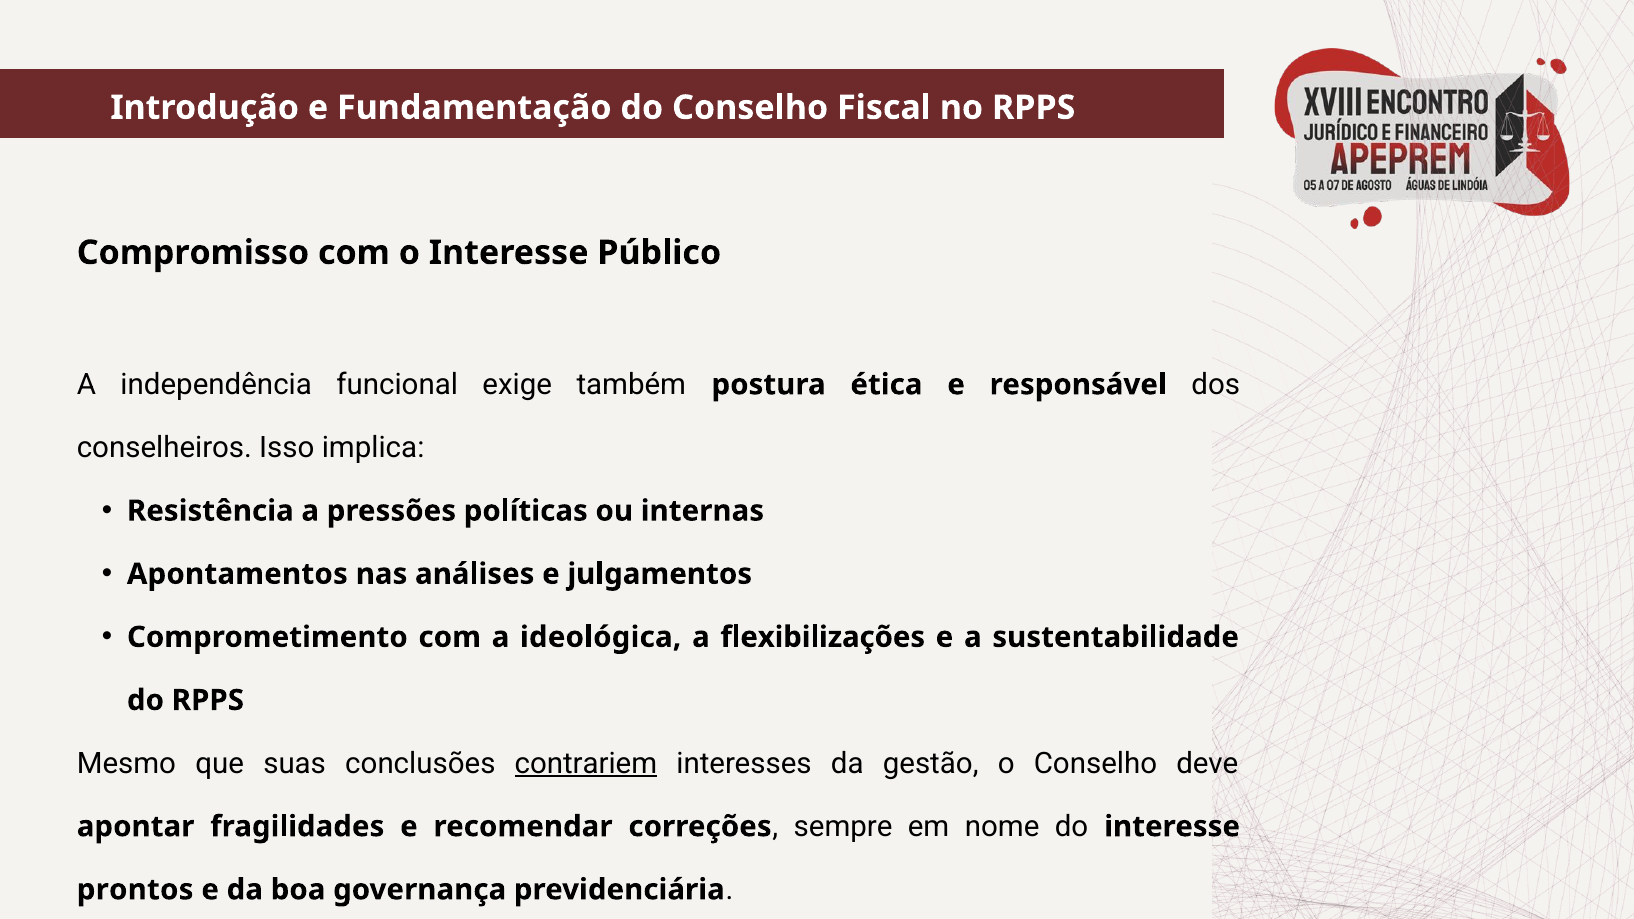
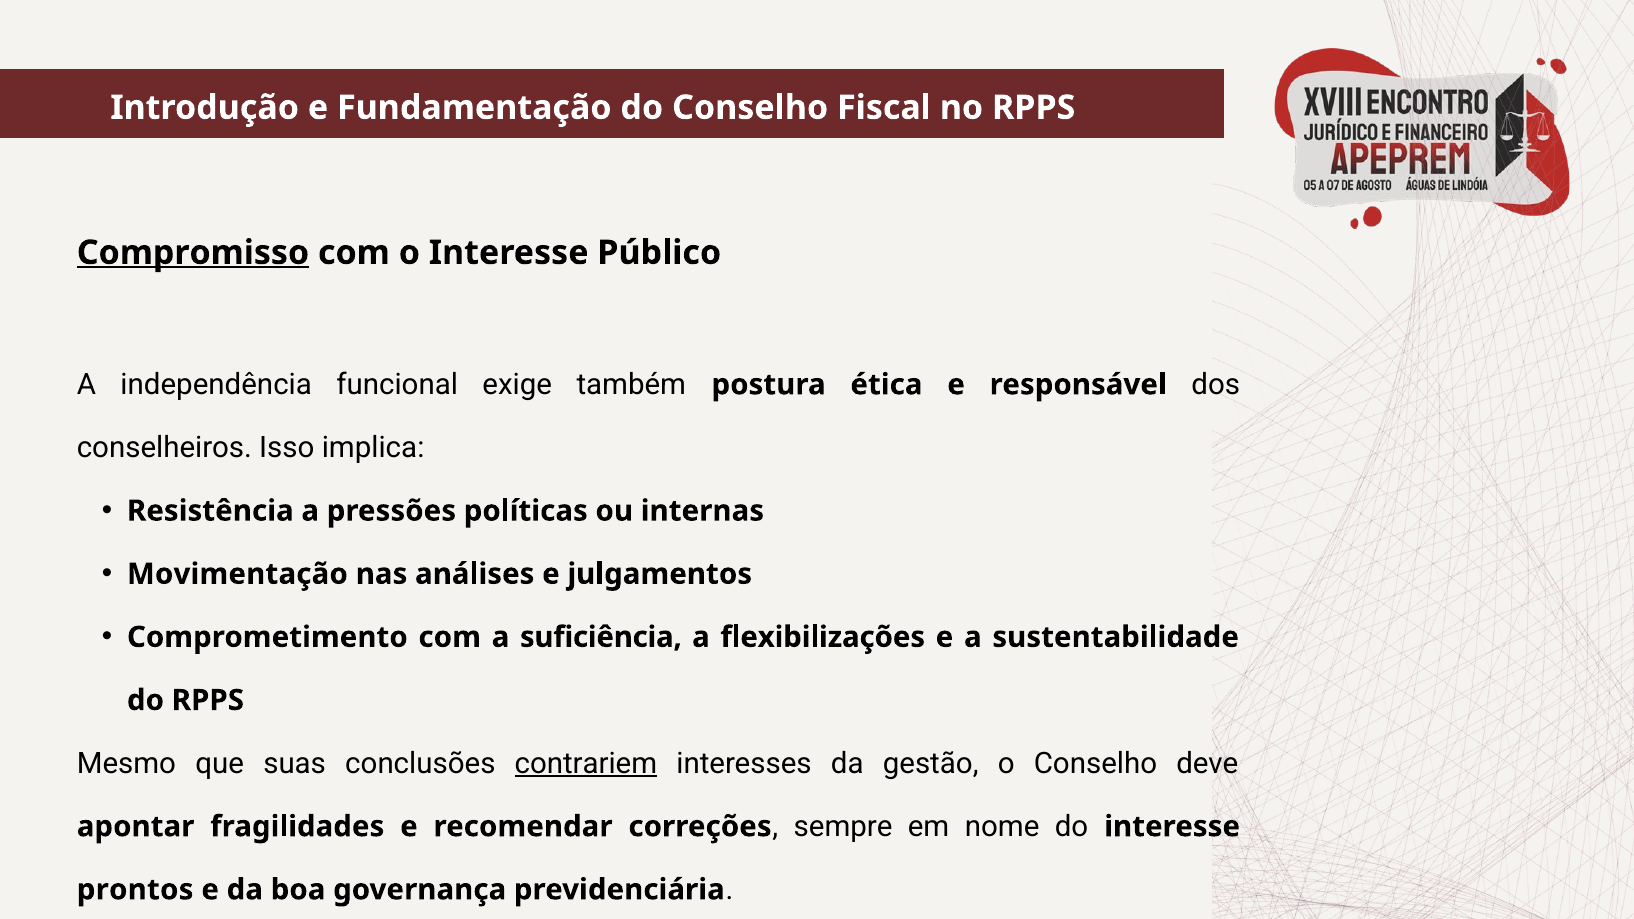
Compromisso underline: none -> present (193, 253)
Apontamentos: Apontamentos -> Movimentação (237, 574)
ideológica: ideológica -> suficiência (601, 637)
